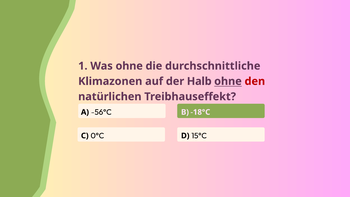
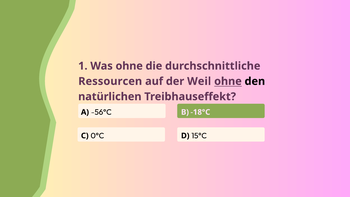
Klimazonen: Klimazonen -> Ressourcen (110, 81)
Halb: Halb -> Weil (199, 81)
den colour: red -> black (255, 81)
